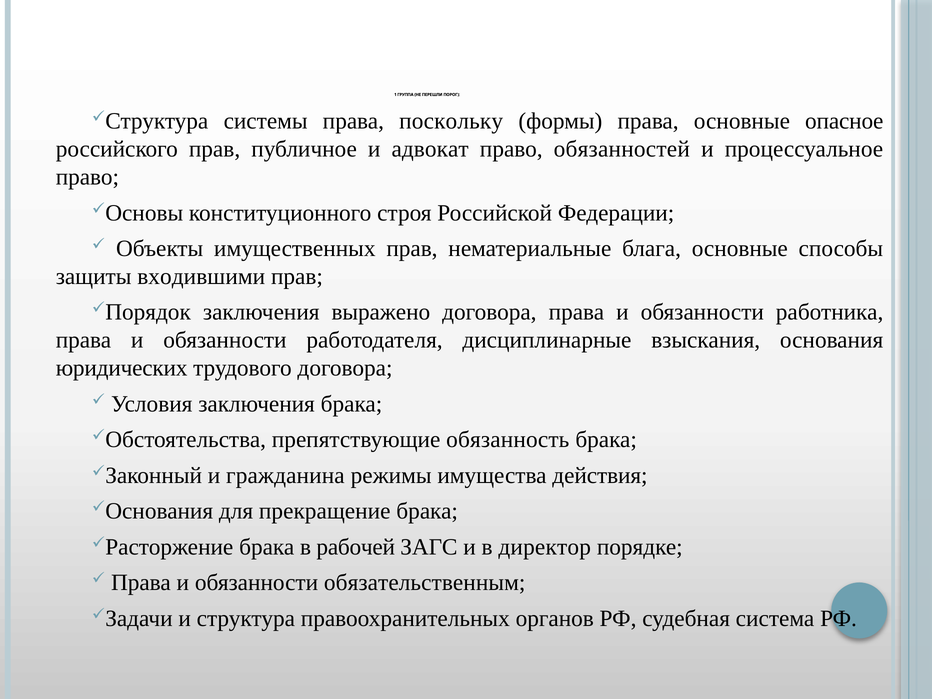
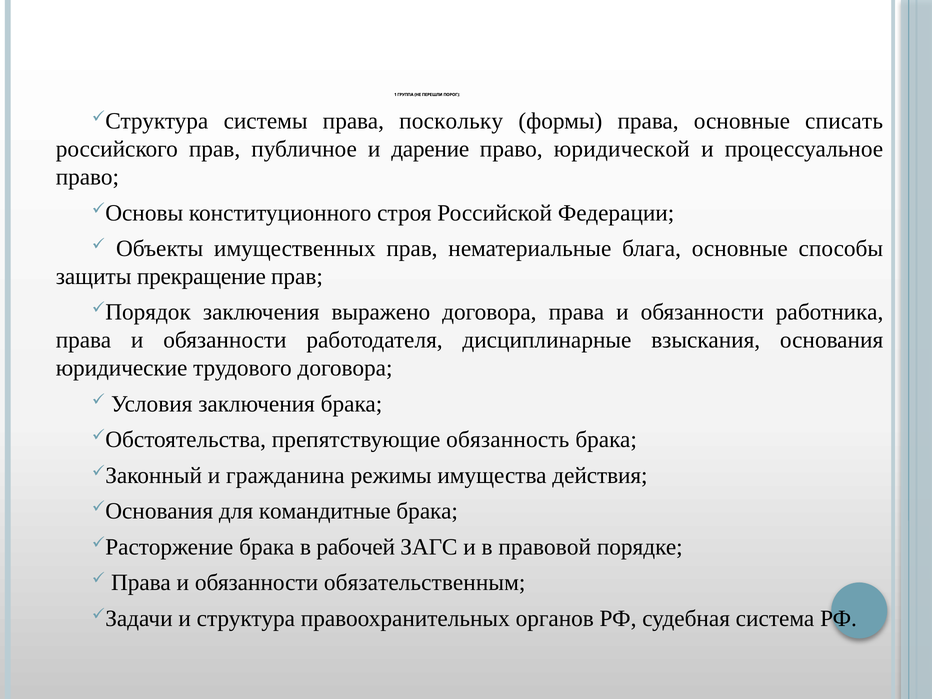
опасное: опасное -> списать (844, 121)
адвокат: адвокат -> дарение (430, 149)
обязанностей: обязанностей -> юридической (622, 149)
входившими: входившими -> прекращение (201, 277)
юридических: юридических -> юридические (122, 368)
прекращение: прекращение -> командитные (325, 511)
директор: директор -> правовой (545, 547)
